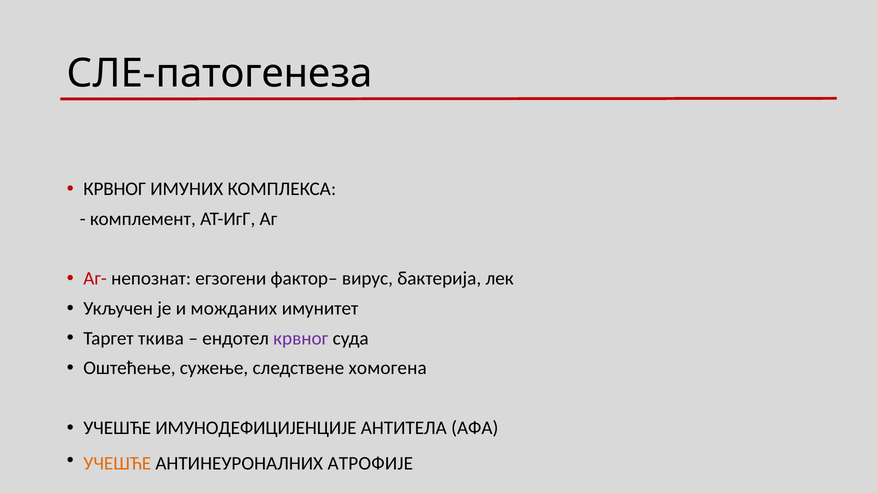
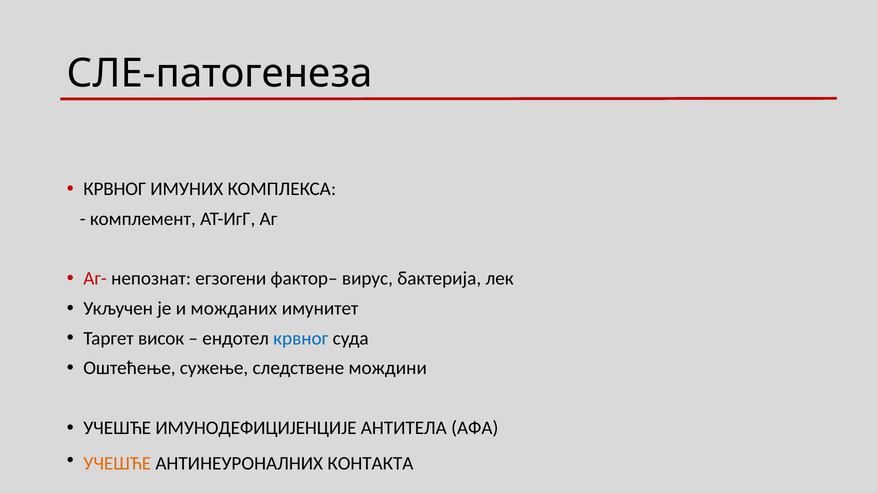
ткива: ткива -> висок (161, 339)
крвног colour: purple -> blue (301, 339)
хомогена: хомогена -> мождини (388, 368)
АТРОФИЈЕ: АТРОФИЈЕ -> КОНТАКТА (370, 463)
